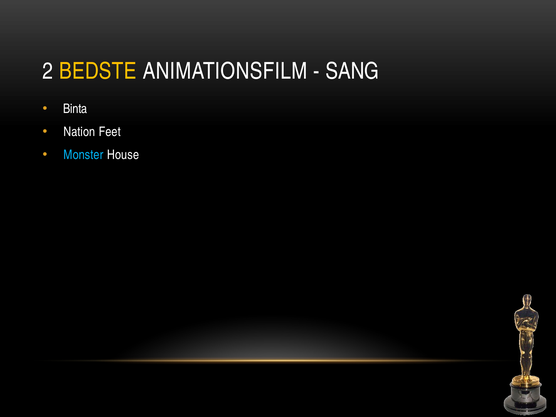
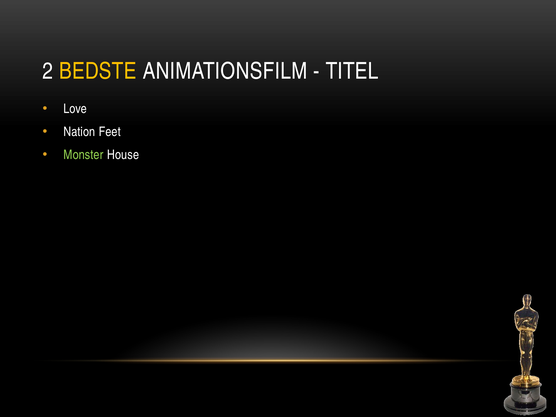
SANG: SANG -> TITEL (352, 71)
Binta: Binta -> Love (75, 109)
Monster colour: light blue -> light green (83, 155)
